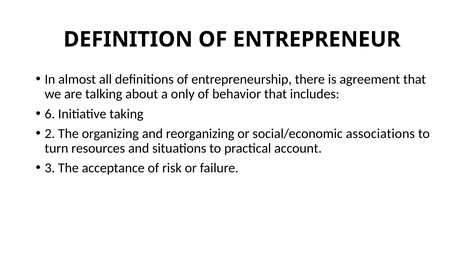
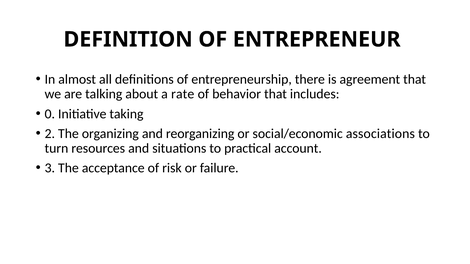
only: only -> rate (183, 94)
6: 6 -> 0 (50, 114)
